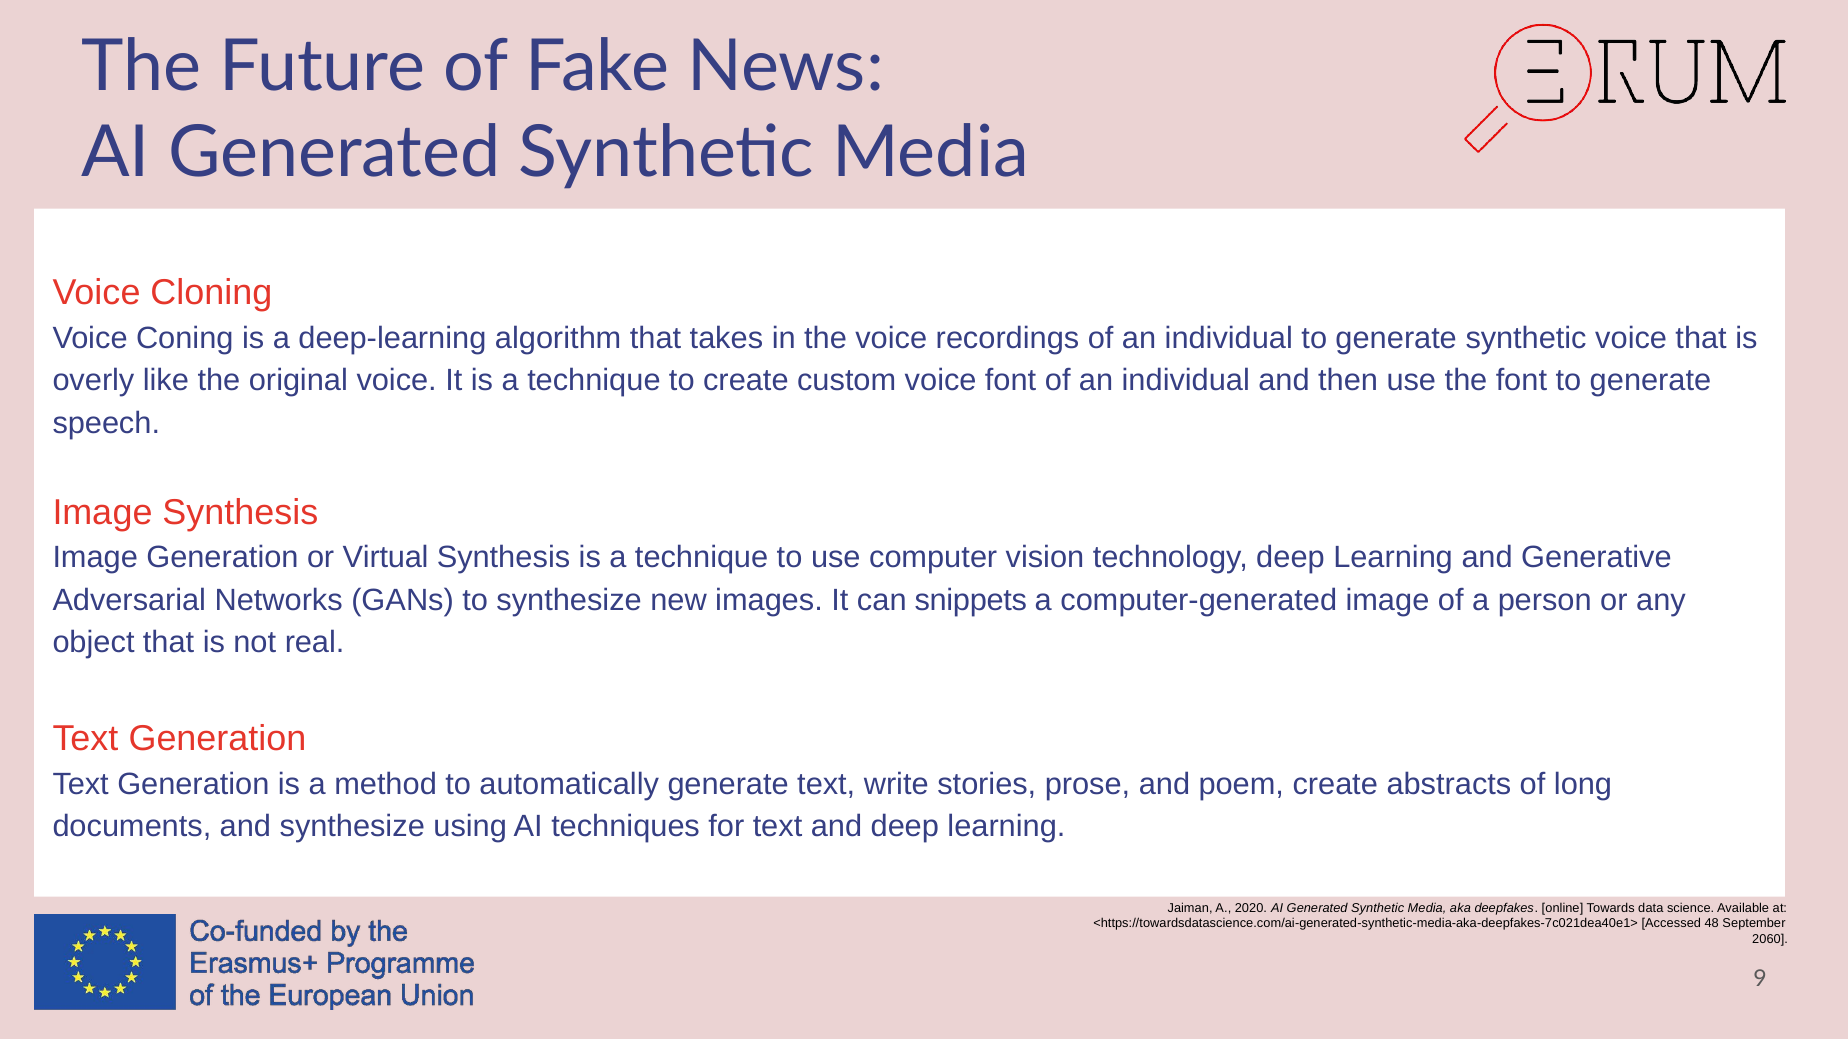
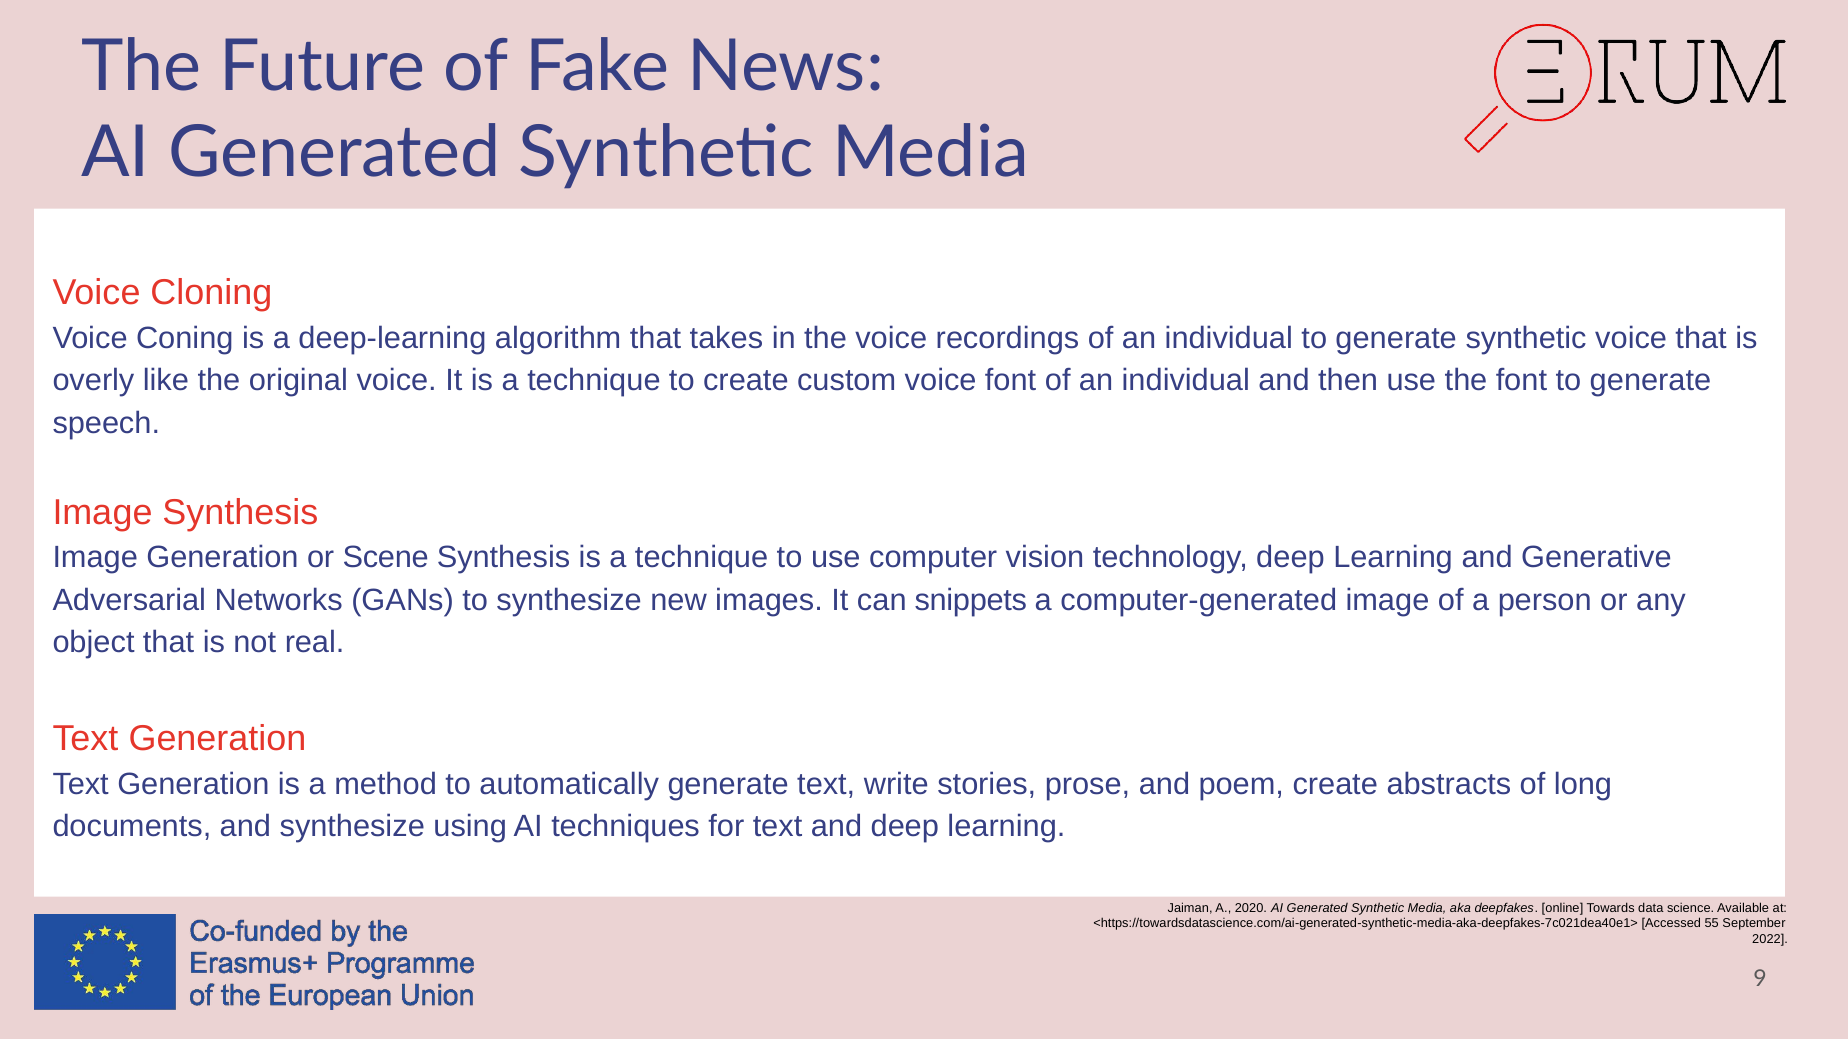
Virtual: Virtual -> Scene (386, 558)
48: 48 -> 55 (1712, 924)
2060: 2060 -> 2022 (1770, 939)
